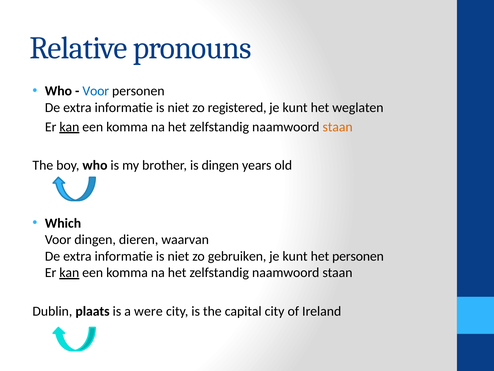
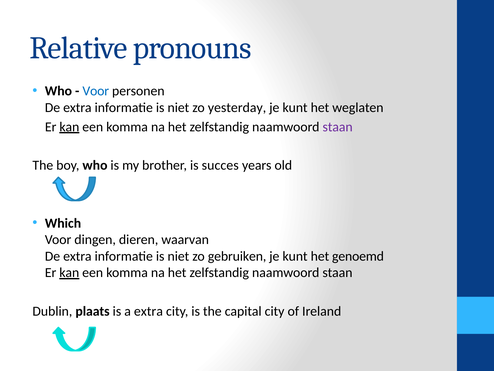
registered: registered -> yesterday (237, 107)
staan colour: orange -> purple (338, 127)
is dingen: dingen -> succes (220, 165)
het personen: personen -> genoemd (358, 256)
a were: were -> extra (148, 311)
